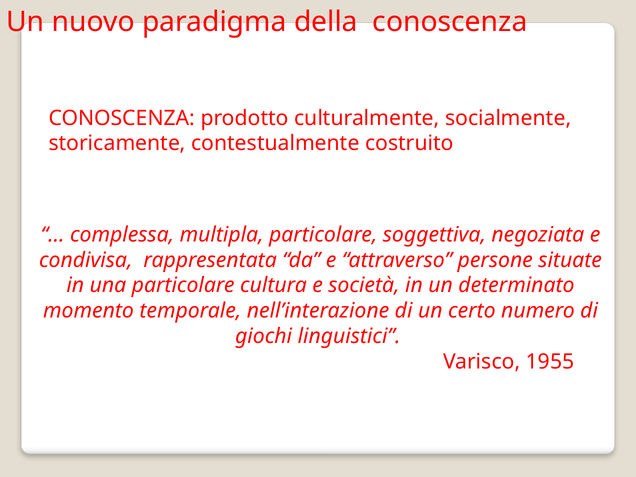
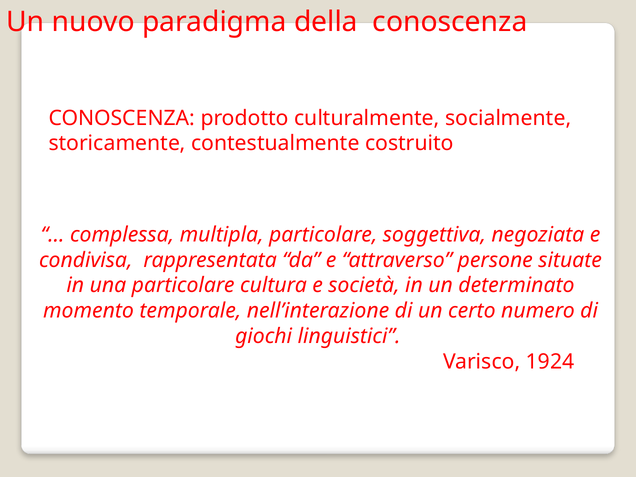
1955: 1955 -> 1924 (550, 362)
